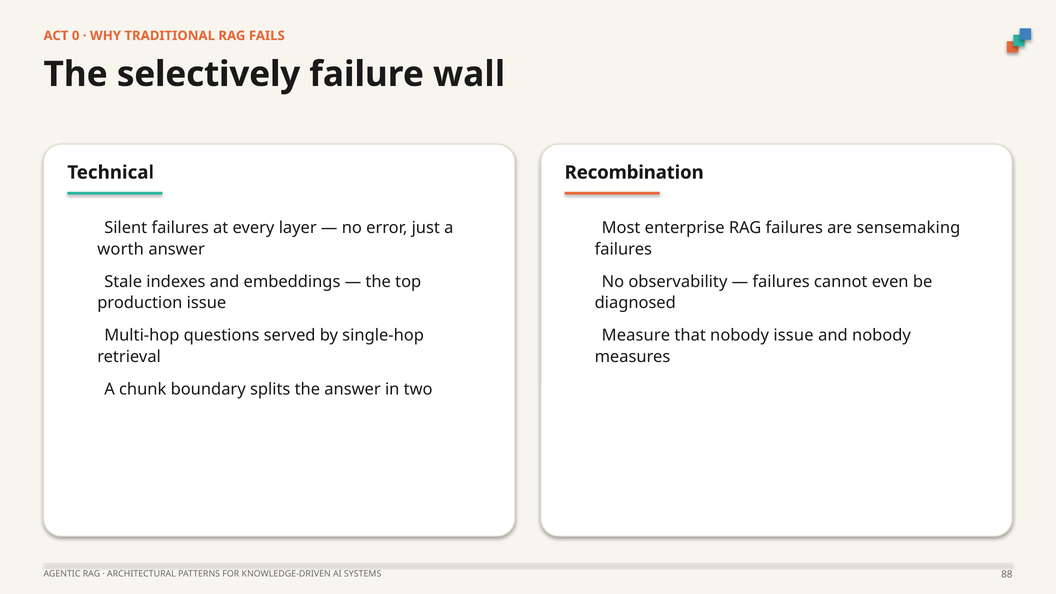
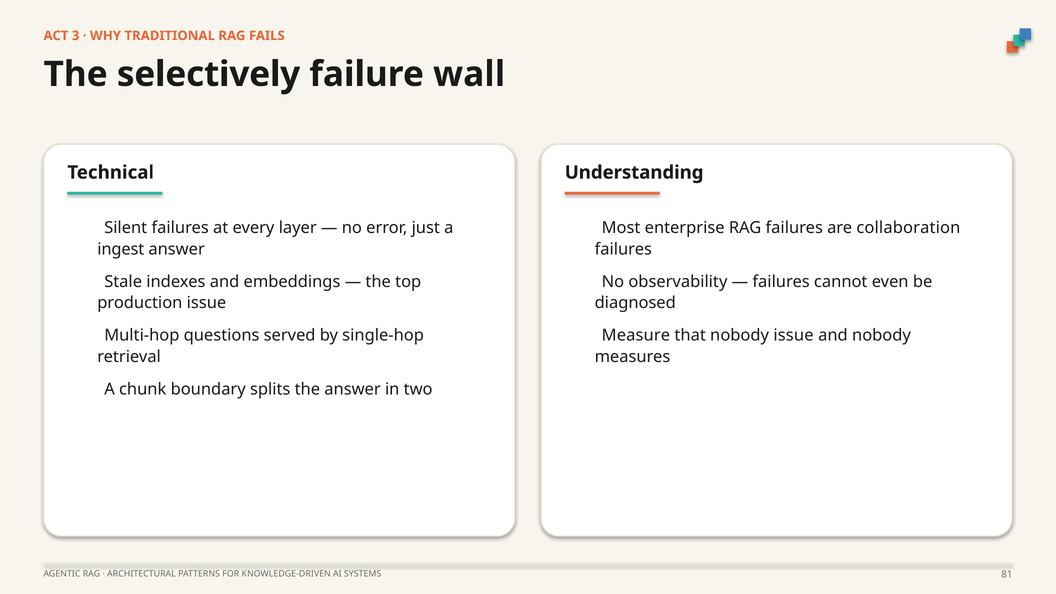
0: 0 -> 3 (76, 36)
Recombination: Recombination -> Understanding (634, 172)
sensemaking: sensemaking -> collaboration (908, 228)
worth: worth -> ingest (121, 249)
88: 88 -> 81 (1007, 574)
